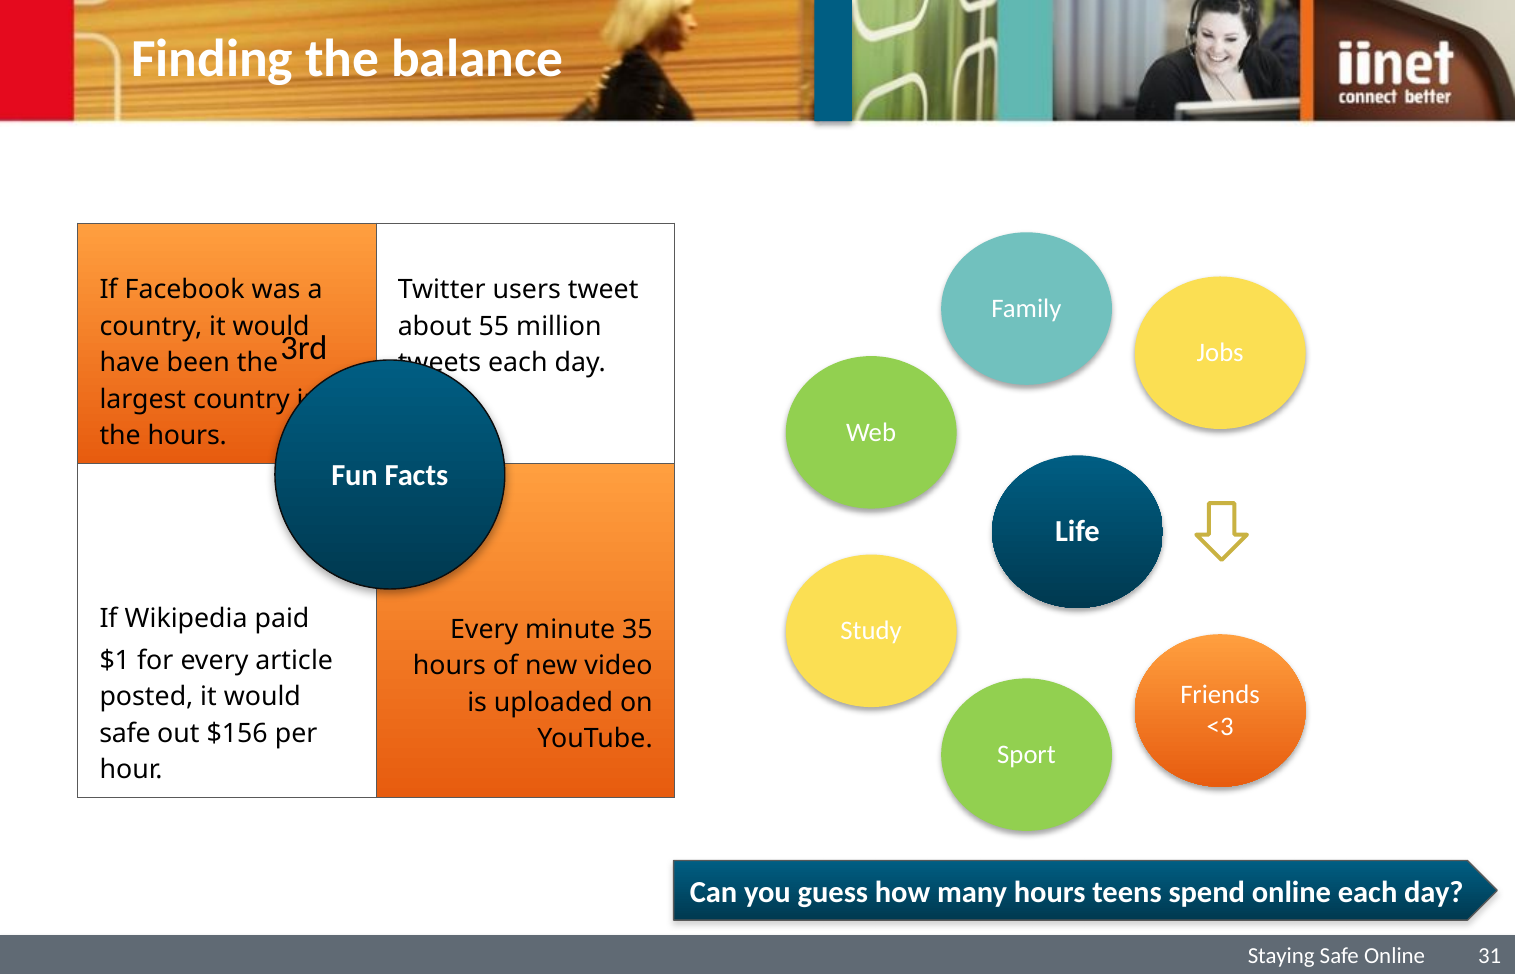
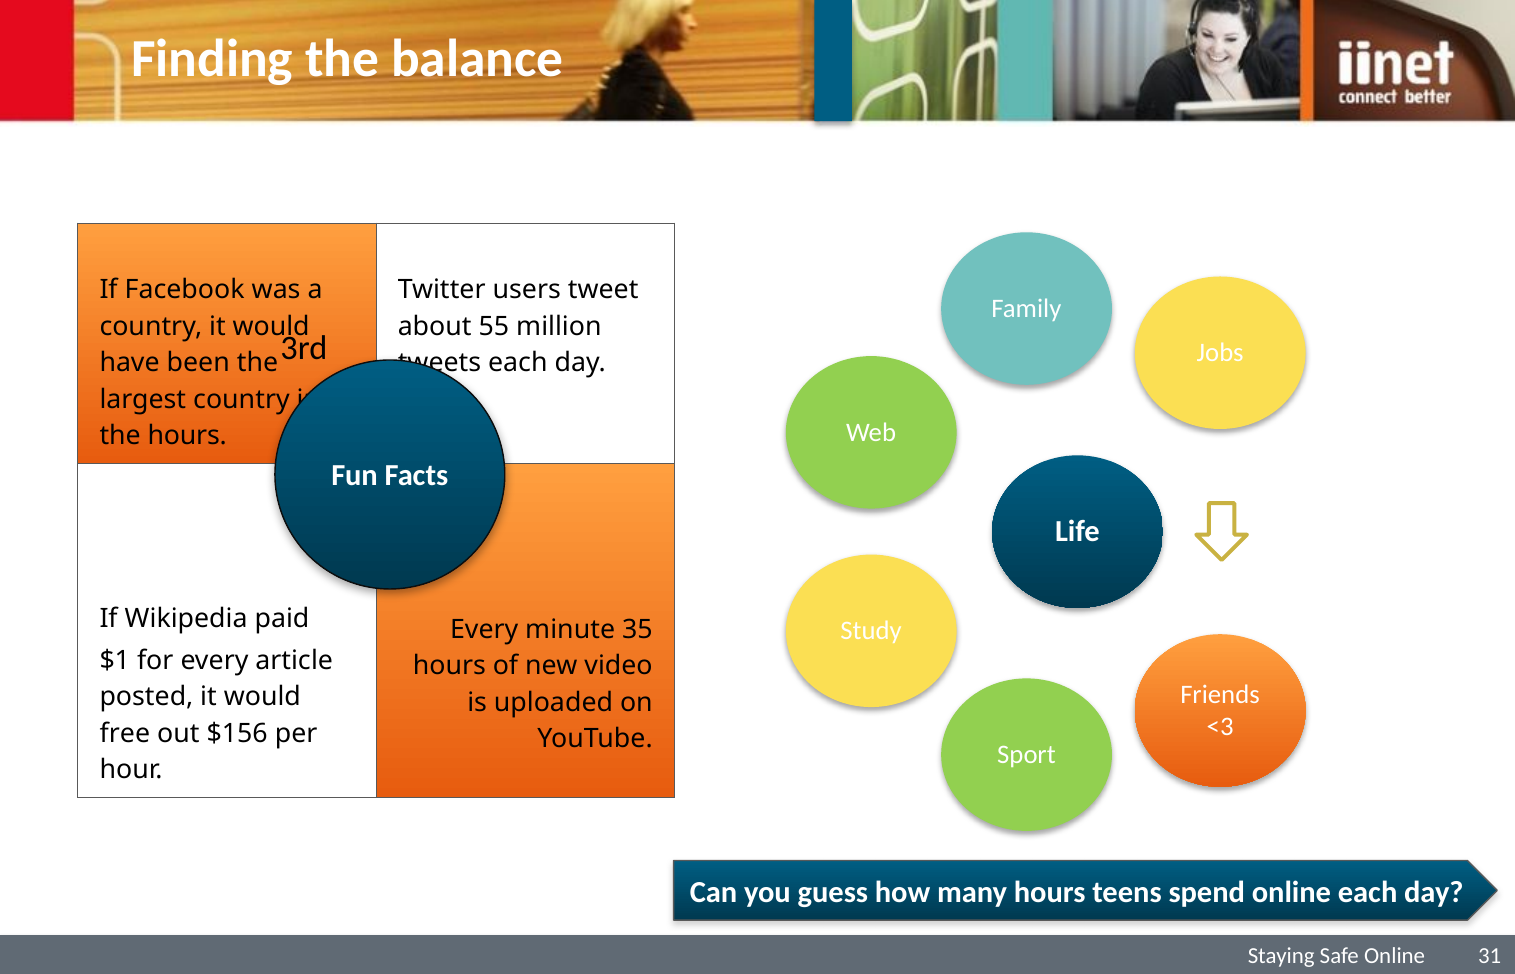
safe: safe -> free (125, 734)
